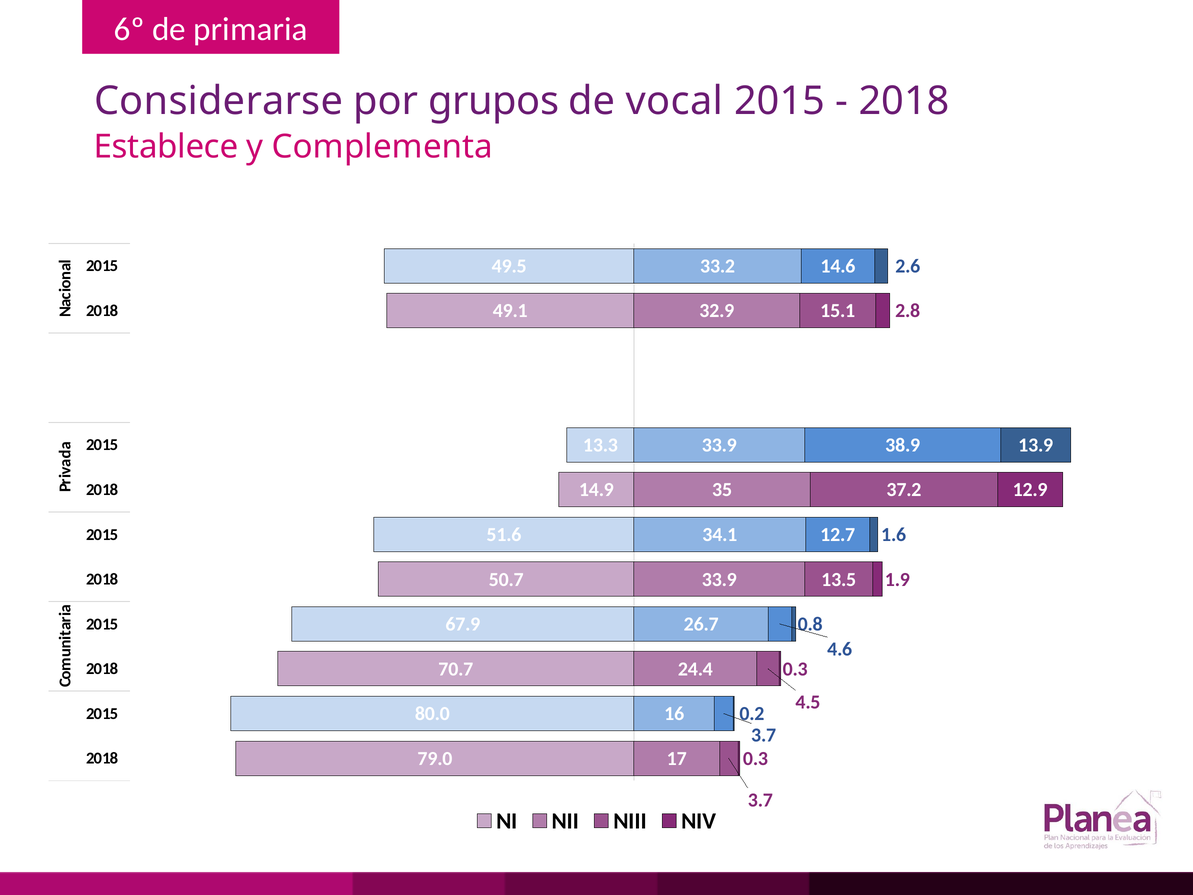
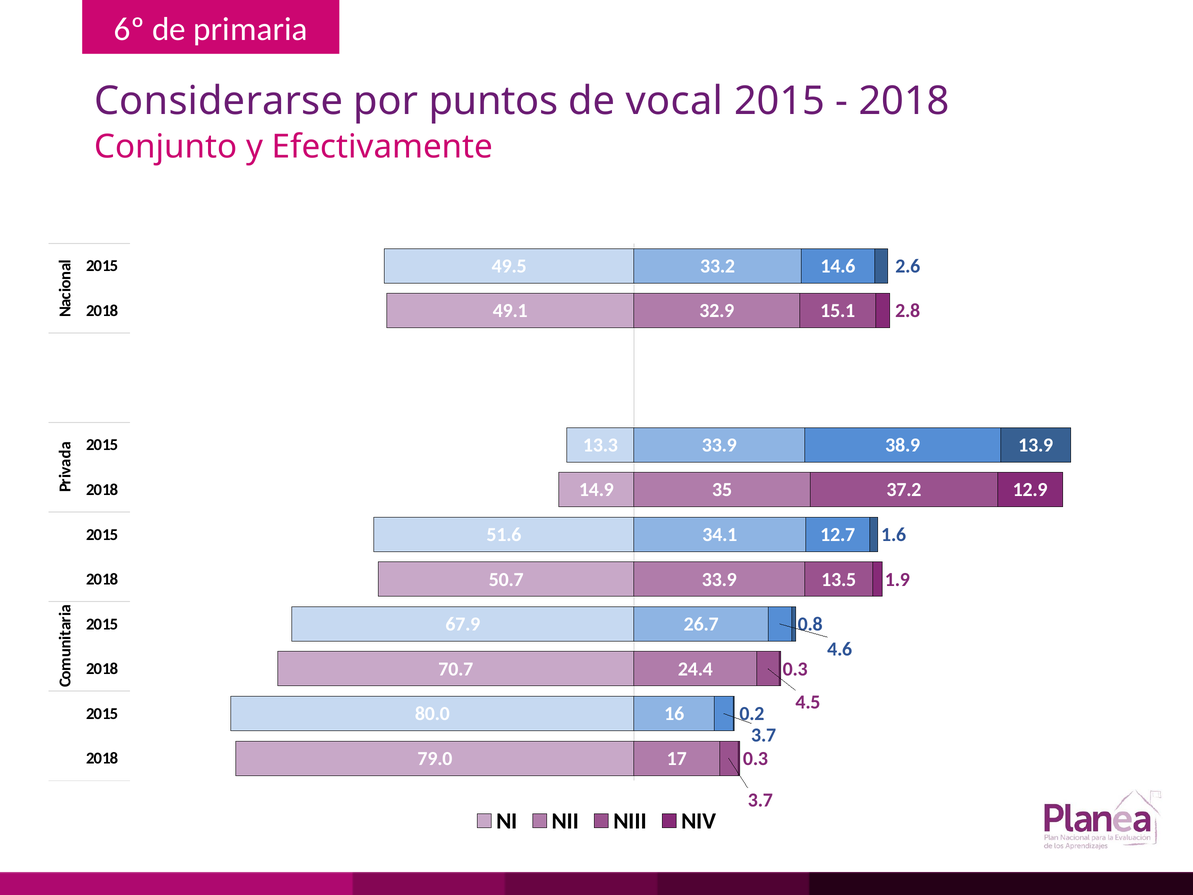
grupos: grupos -> puntos (494, 101)
Establece: Establece -> Conjunto (166, 147)
Complementa: Complementa -> Efectivamente (382, 147)
